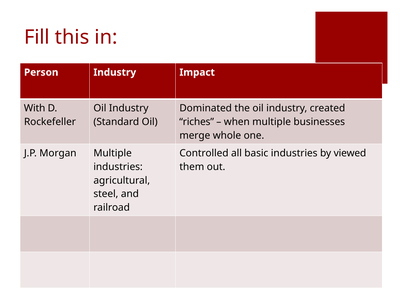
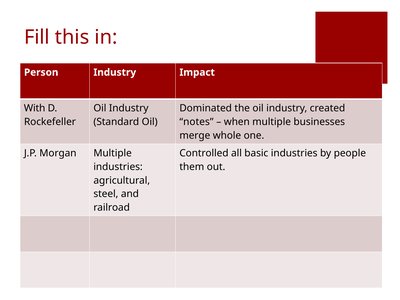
riches: riches -> notes (197, 122)
viewed: viewed -> people (350, 153)
